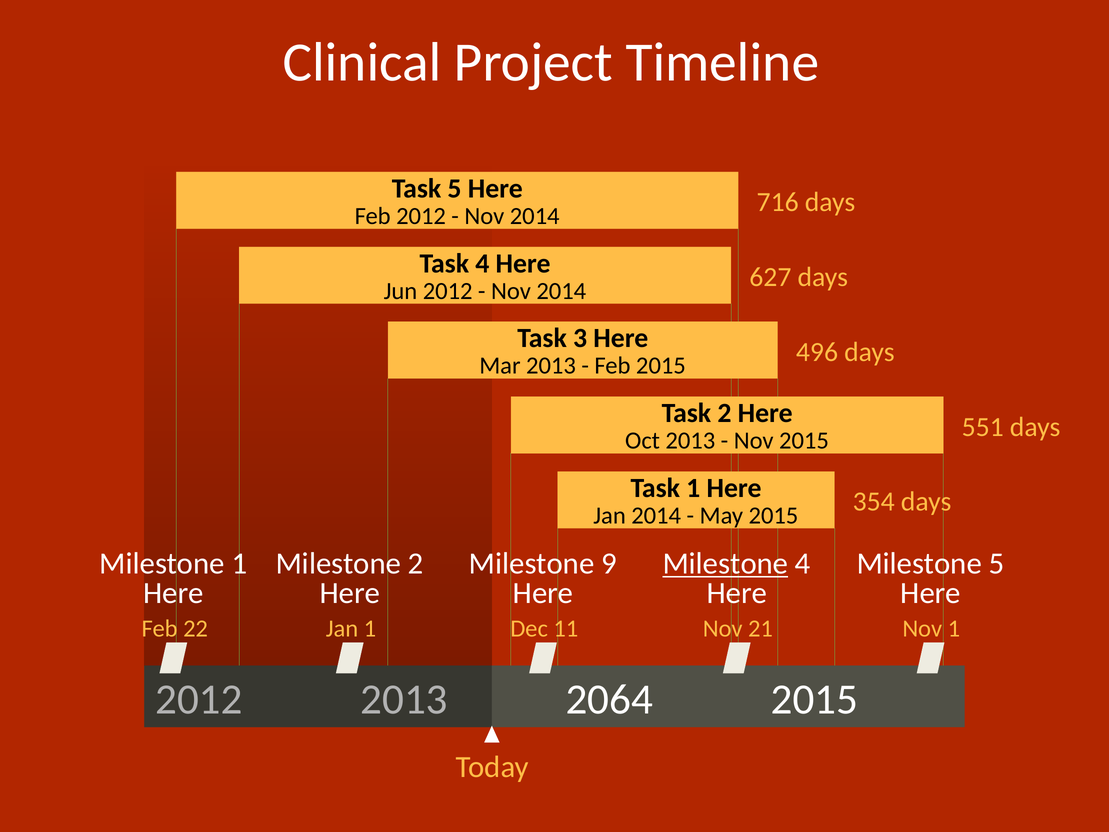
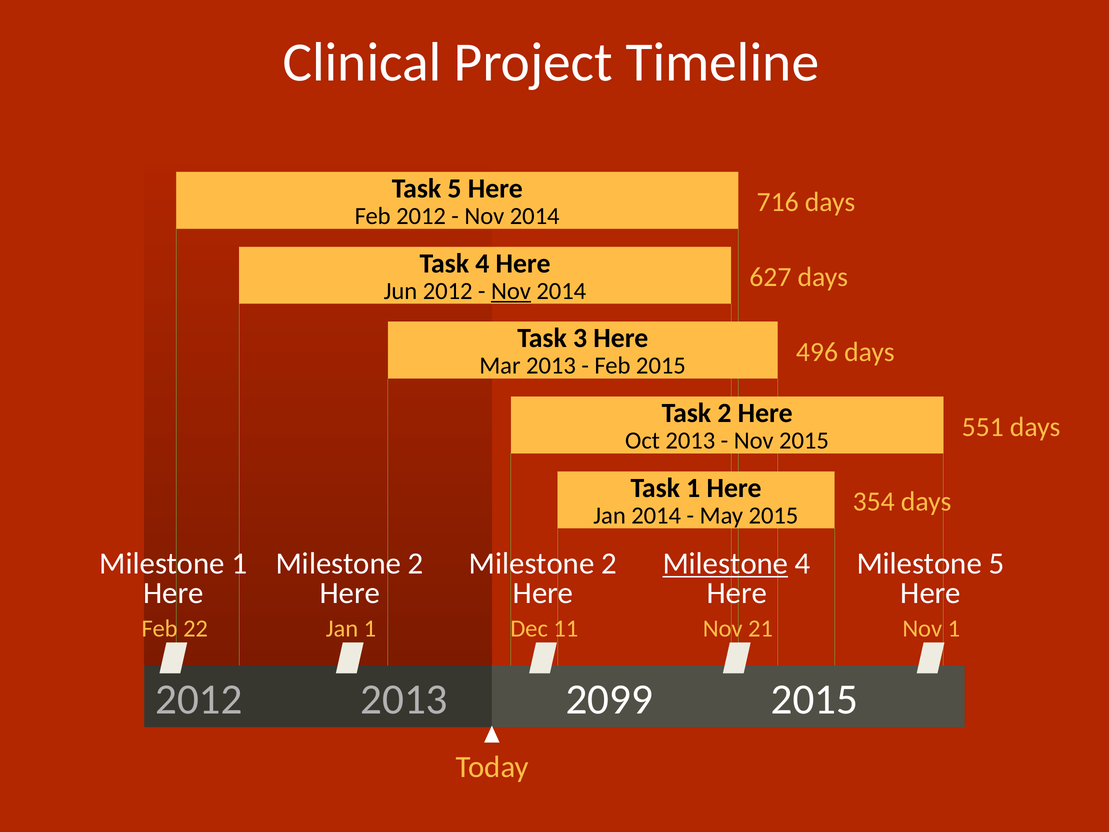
Nov underline: none -> present (511, 291)
9: 9 -> 2 (609, 563)
2064: 2064 -> 2099 (609, 699)
